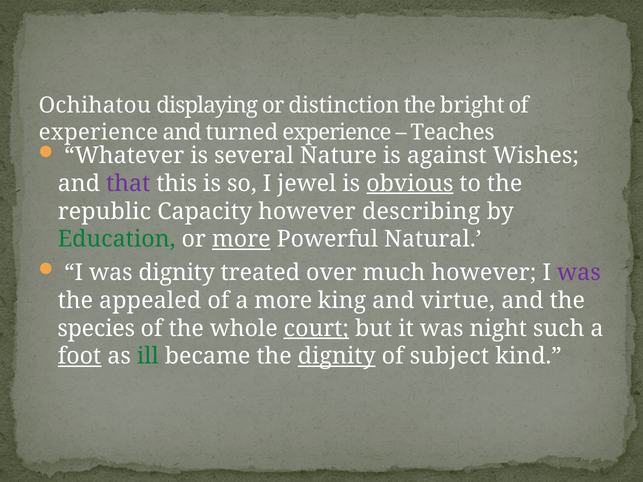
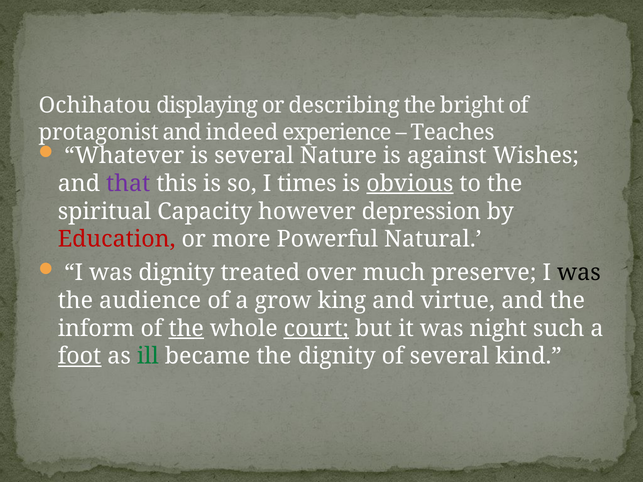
distinction: distinction -> describing (344, 105)
experience: experience -> protagonist (99, 132)
turned: turned -> indeed (242, 132)
jewel: jewel -> times (307, 184)
republic: republic -> spiritual (105, 211)
describing: describing -> depression (421, 211)
Education colour: green -> red (117, 239)
more underline: present -> none (241, 239)
much however: however -> preserve (484, 273)
was colour: purple -> black (579, 273)
appealed: appealed -> audience (150, 301)
a more: more -> grow (283, 301)
species: species -> inform (96, 329)
the underline: none -> present (186, 329)
dignity underline: present -> none (337, 356)
of subject: subject -> several (450, 356)
